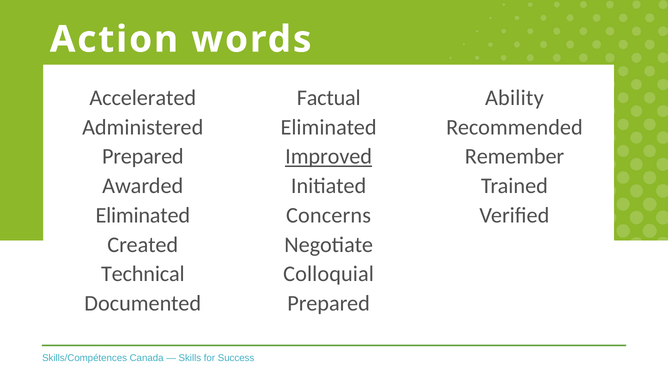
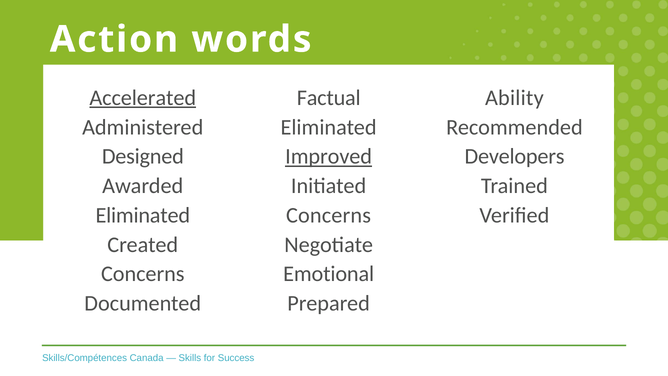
Accelerated underline: none -> present (143, 98)
Prepared: Prepared -> Designed (143, 156)
Remember: Remember -> Developers (515, 156)
Technical: Technical -> Concerns (143, 274)
Colloquial: Colloquial -> Emotional (329, 274)
